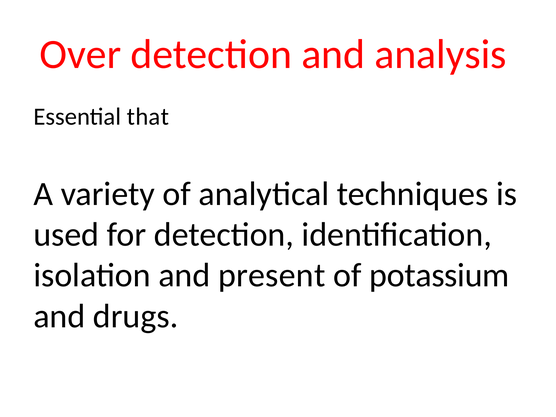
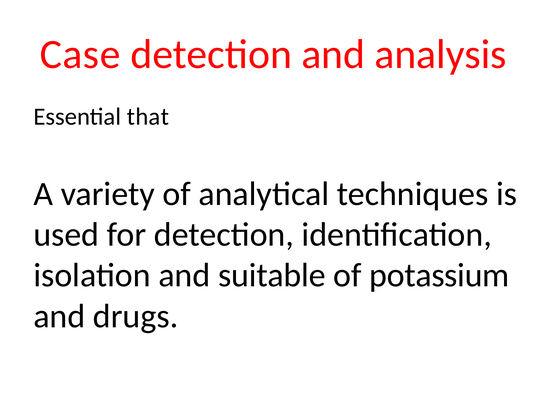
Over: Over -> Case (80, 54)
present: present -> suitable (272, 275)
